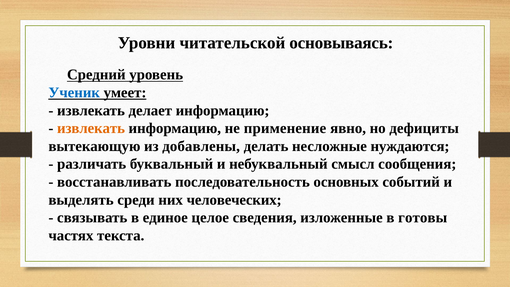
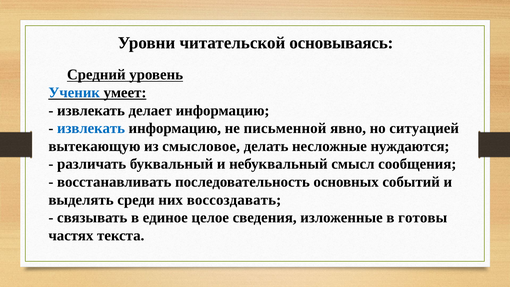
извлекать colour: orange -> blue (91, 128)
применение: применение -> письменной (285, 128)
дефициты: дефициты -> ситуацией (424, 128)
добавлены: добавлены -> смысловое (201, 146)
человеческих: человеческих -> воссоздавать (234, 200)
